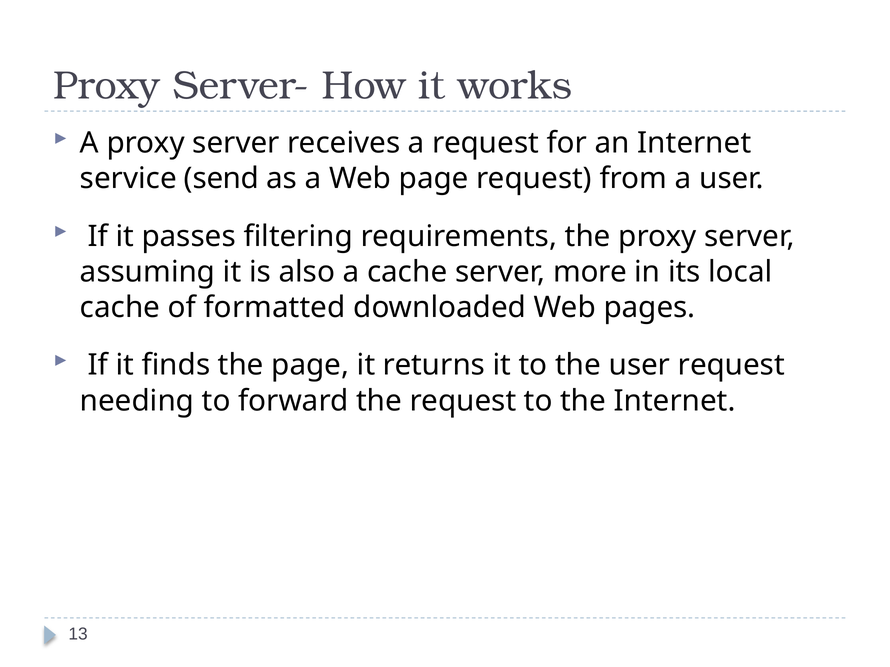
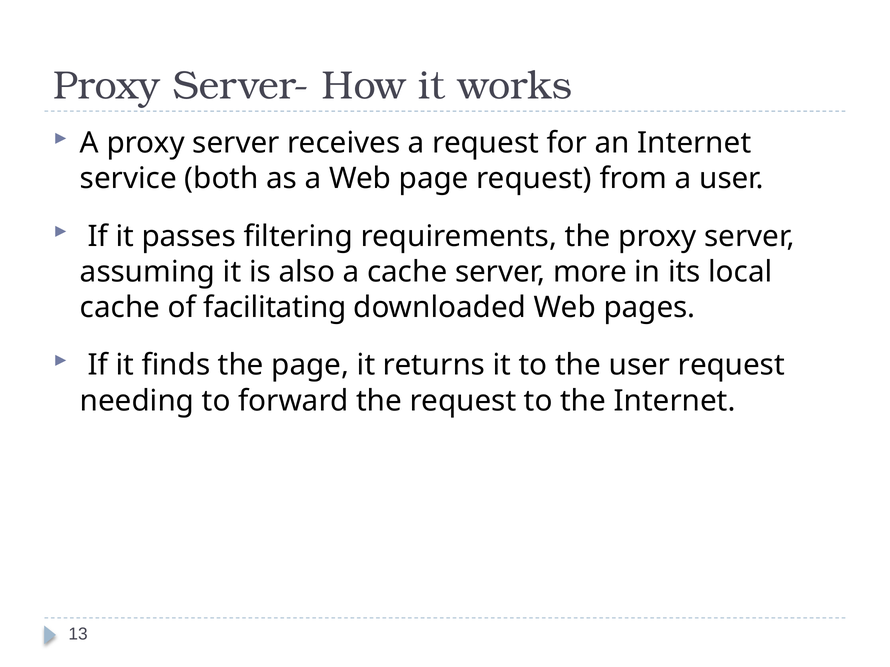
send: send -> both (221, 179)
formatted: formatted -> facilitating (275, 308)
